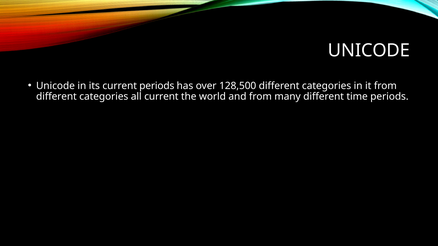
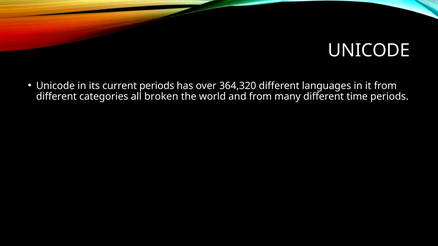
128,500: 128,500 -> 364,320 (238, 86)
categories: categories -> languages (327, 86)
all current: current -> broken (161, 97)
